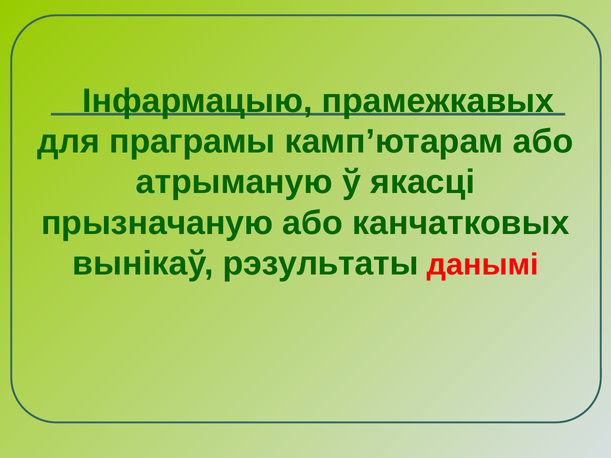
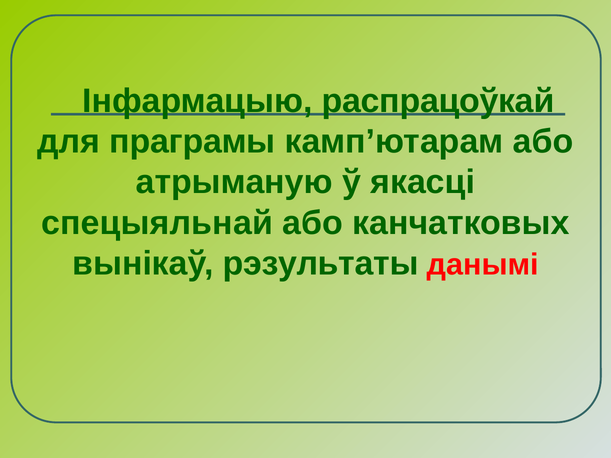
прамежкавых: прамежкавых -> распрацоўкай (438, 101)
прызначаную: прызначаную -> спецыяльнай (157, 223)
